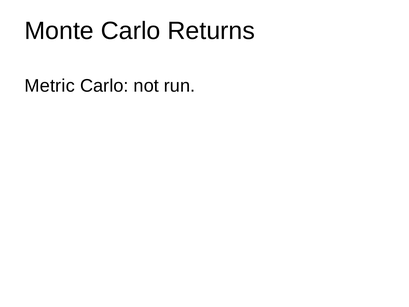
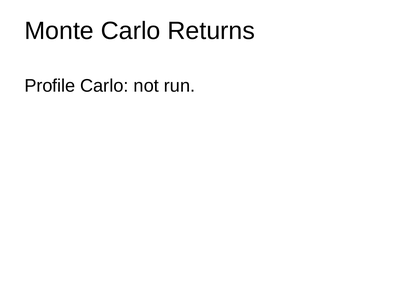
Metric: Metric -> Profile (50, 86)
